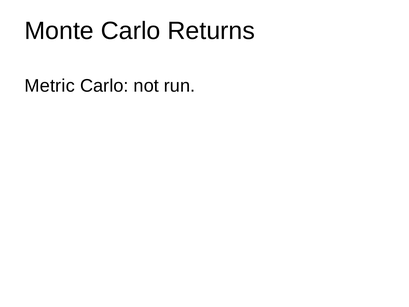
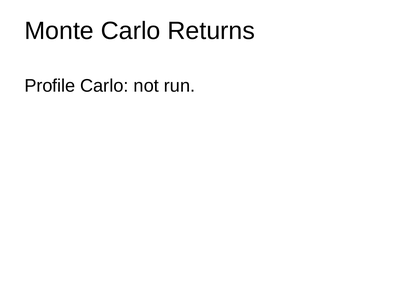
Metric: Metric -> Profile (50, 86)
